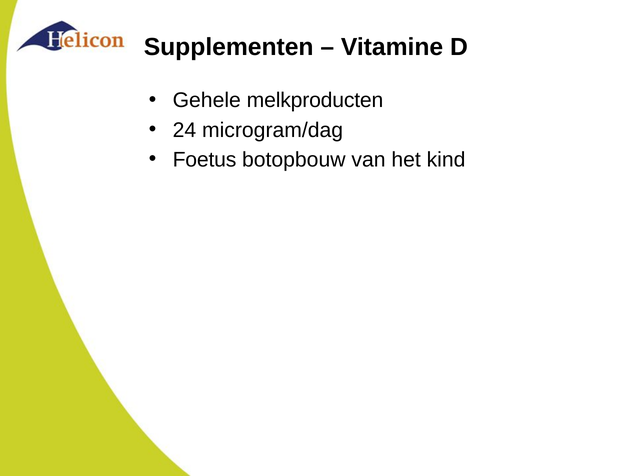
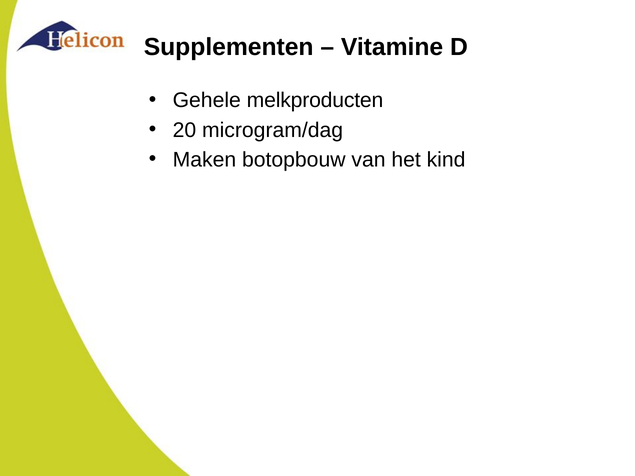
24: 24 -> 20 (184, 130)
Foetus: Foetus -> Maken (204, 160)
